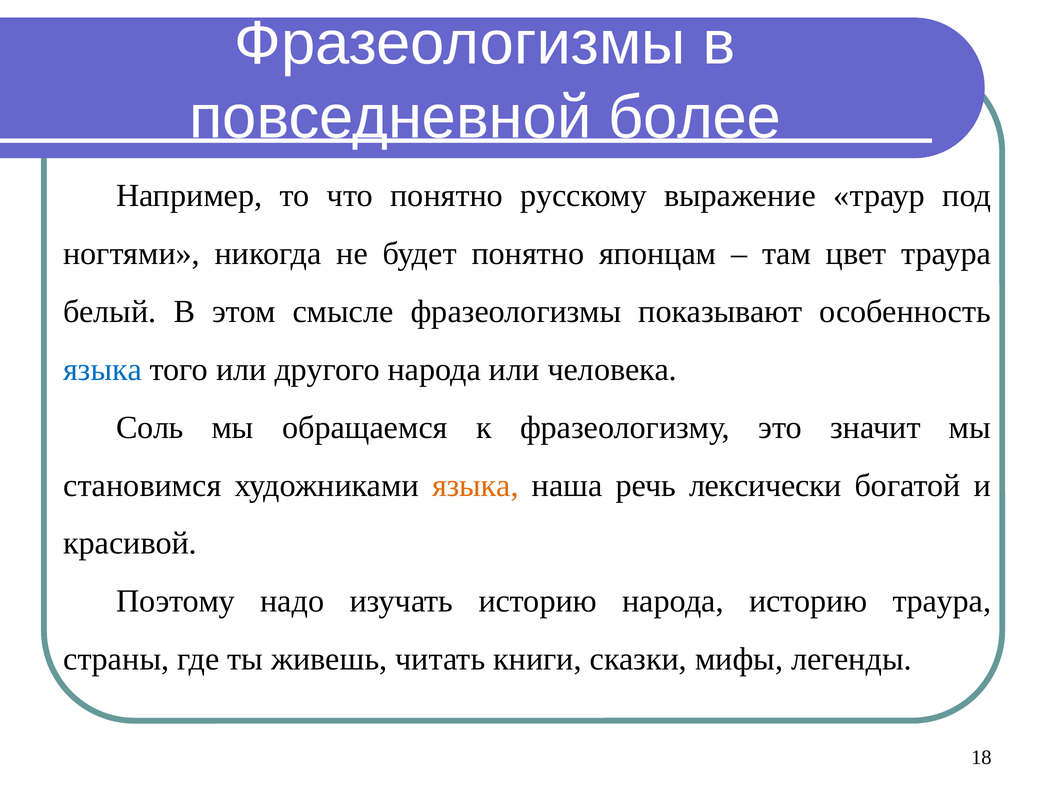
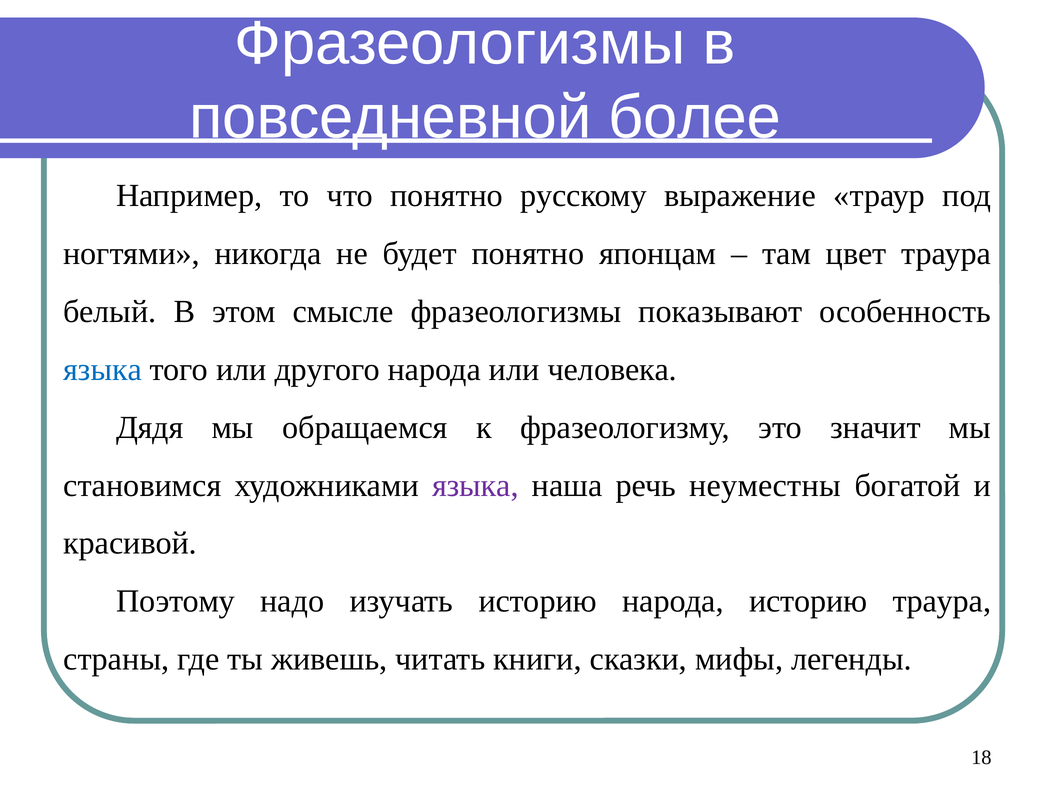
Соль: Соль -> Дядя (150, 428)
языка colour: orange -> purple (475, 486)
лексически: лексически -> неуместны (765, 486)
